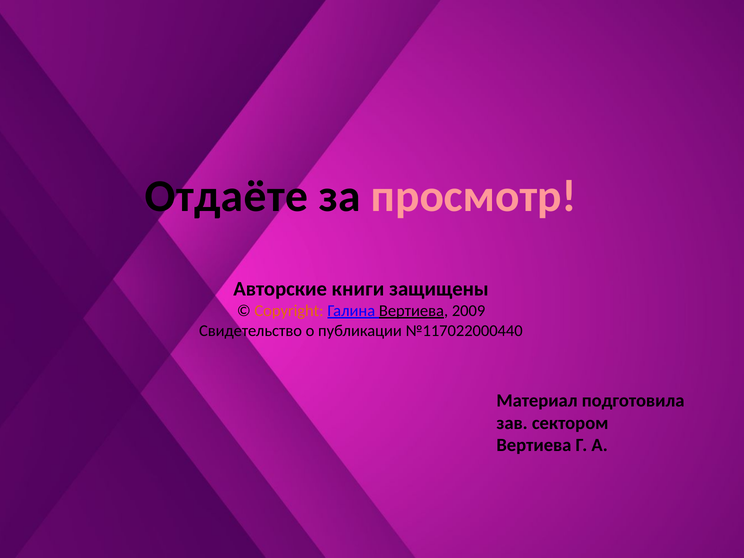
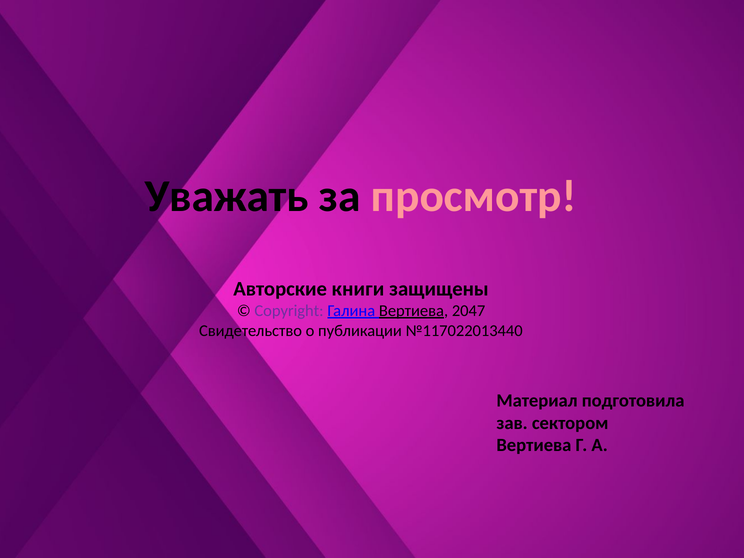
Отдаёте: Отдаёте -> Уважать (227, 196)
Copyright colour: orange -> purple (289, 311)
2009: 2009 -> 2047 (469, 311)
№117022000440: №117022000440 -> №117022013440 (464, 331)
